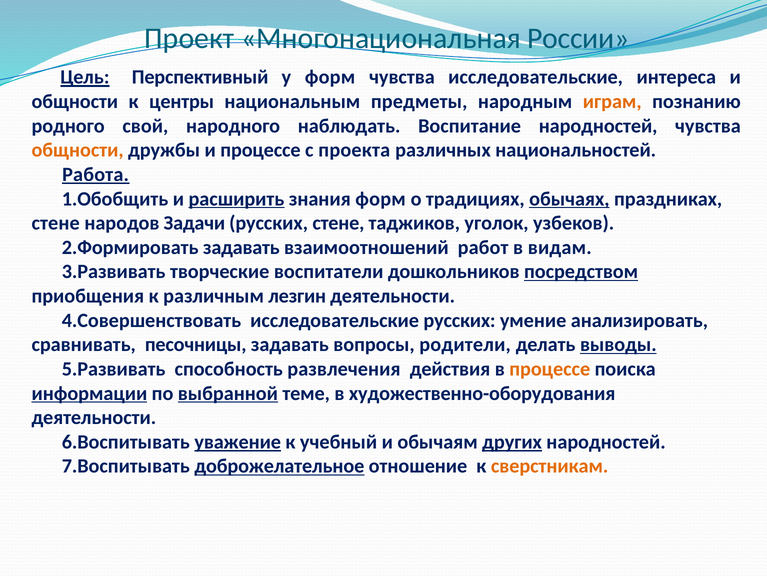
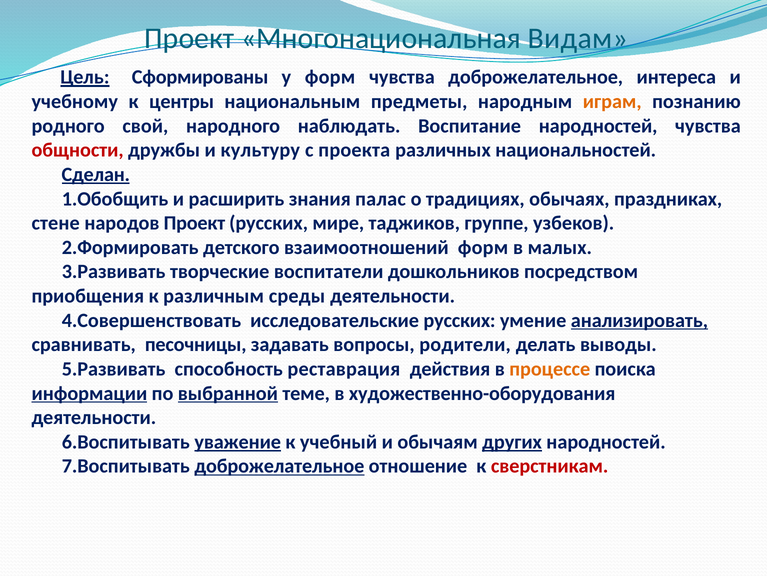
России: России -> Видам (578, 38)
Перспективный: Перспективный -> Сформированы (200, 77)
чувства исследовательские: исследовательские -> доброжелательное (536, 77)
общности: общности -> учебному (75, 101)
общности colour: orange -> red (78, 150)
и процессе: процессе -> культуру (260, 150)
Работа: Работа -> Сделан (96, 174)
расширить underline: present -> none (236, 199)
знания форм: форм -> палас (381, 199)
обычаях underline: present -> none (569, 199)
народов Задачи: Задачи -> Проект (194, 223)
русских стене: стене -> мире (338, 223)
уголок: уголок -> группе (497, 223)
задавать: задавать -> детского (241, 247)
взаимоотношений работ: работ -> форм (483, 247)
видам: видам -> малых (560, 247)
посредством underline: present -> none (581, 271)
лезгин: лезгин -> среды (297, 296)
анализировать underline: none -> present (639, 320)
выводы underline: present -> none (618, 344)
развлечения: развлечения -> реставрация (344, 369)
сверстникам colour: orange -> red (550, 466)
